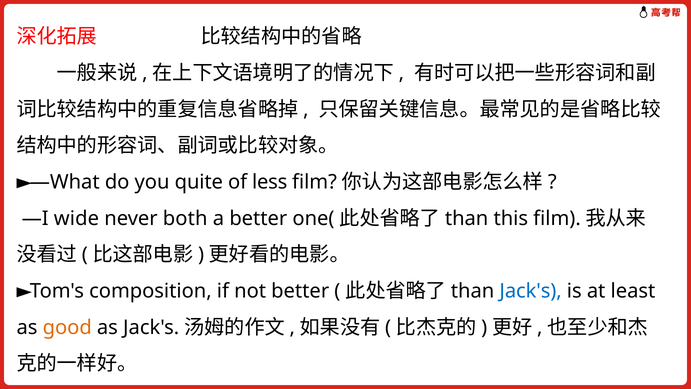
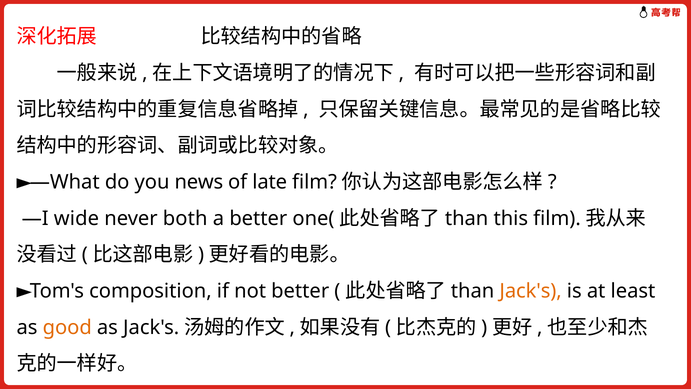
quite: quite -> news (199, 182)
less: less -> late (270, 182)
Jack's colour: blue -> orange (531, 291)
